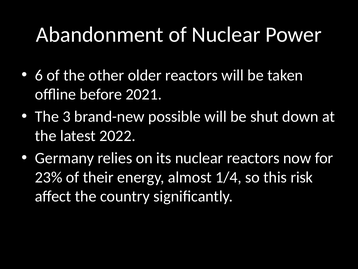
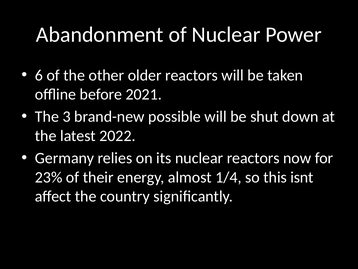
risk: risk -> isnt (302, 177)
